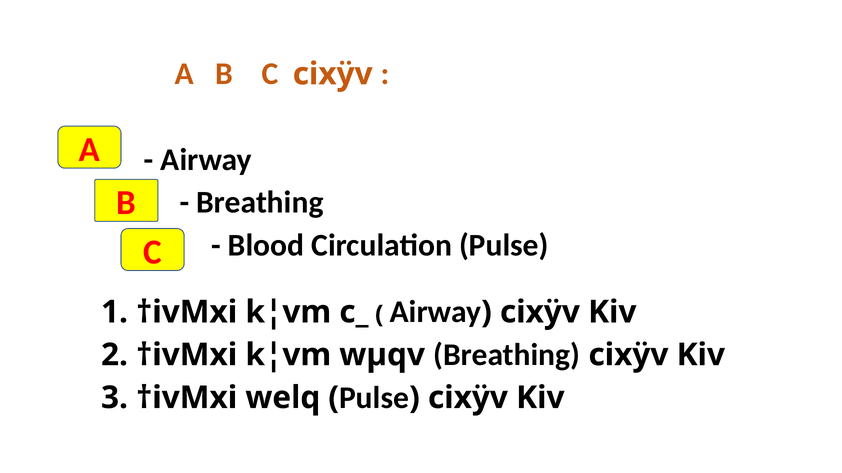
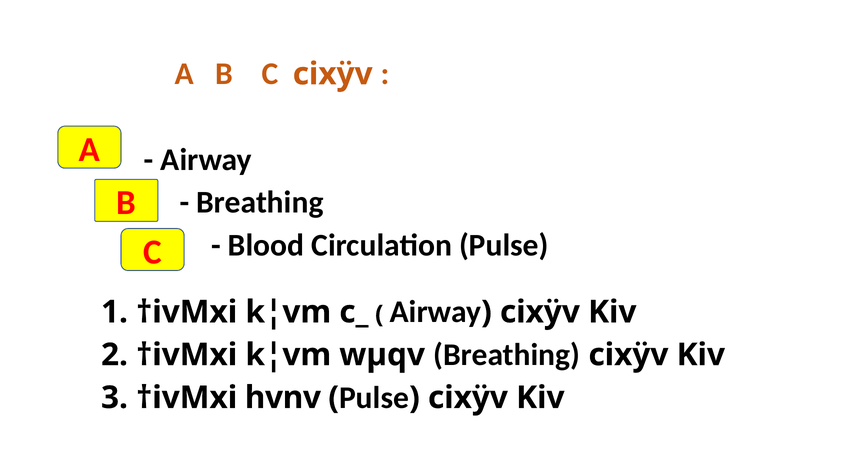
welq: welq -> hvnv (283, 398)
